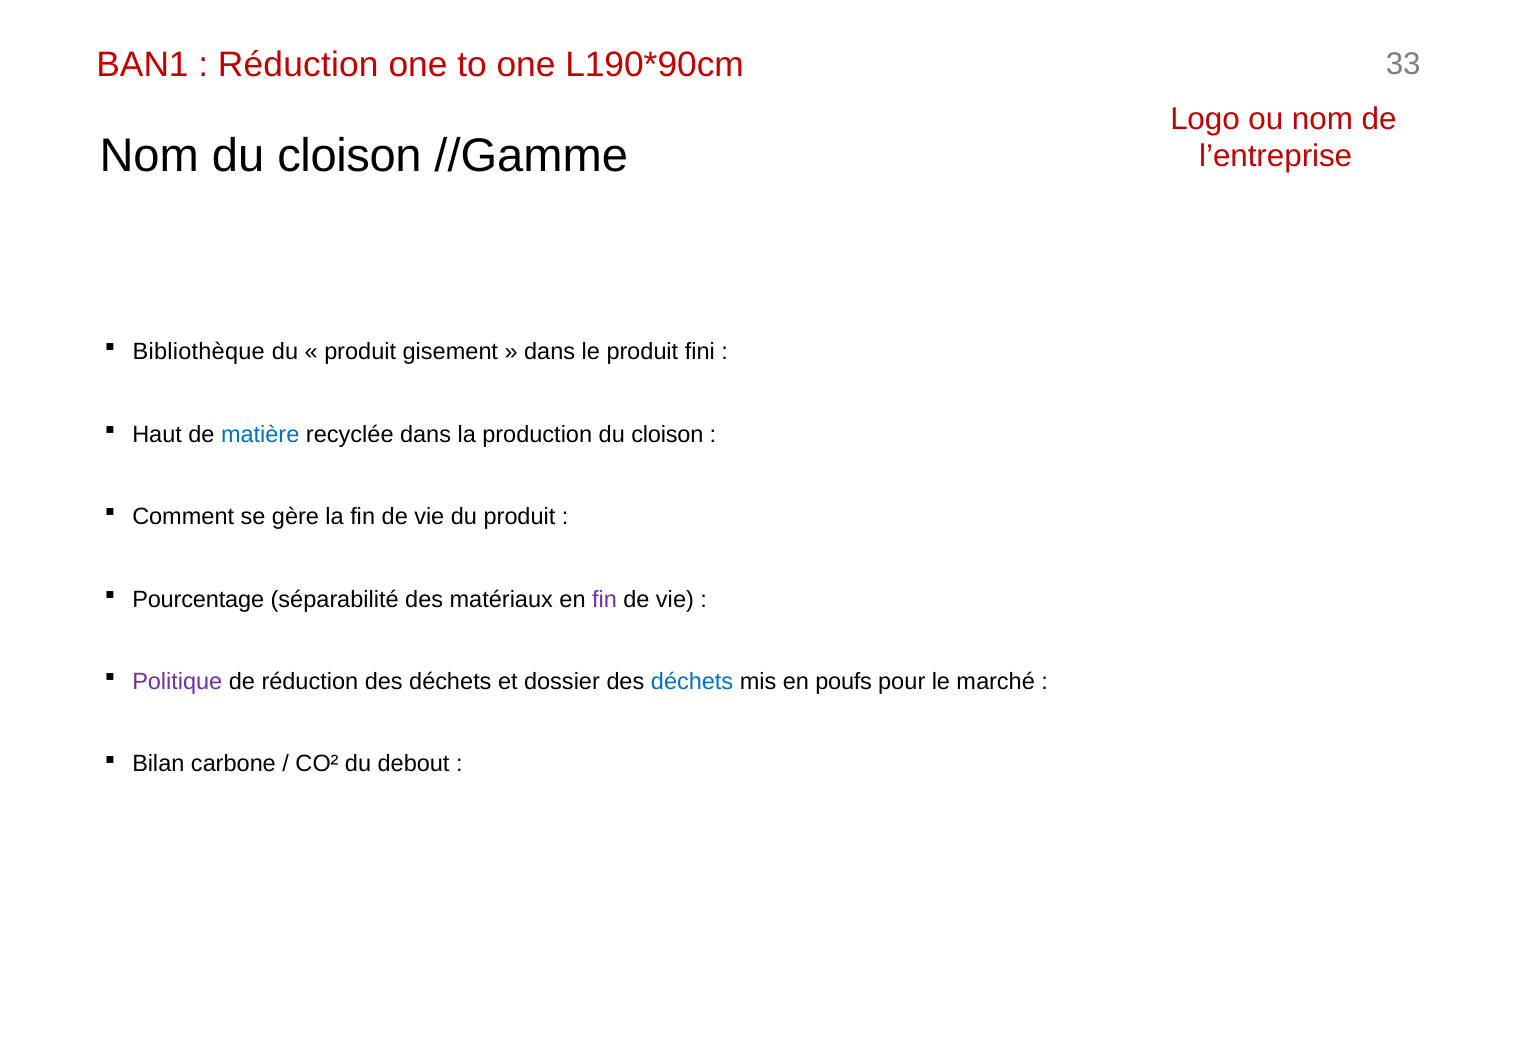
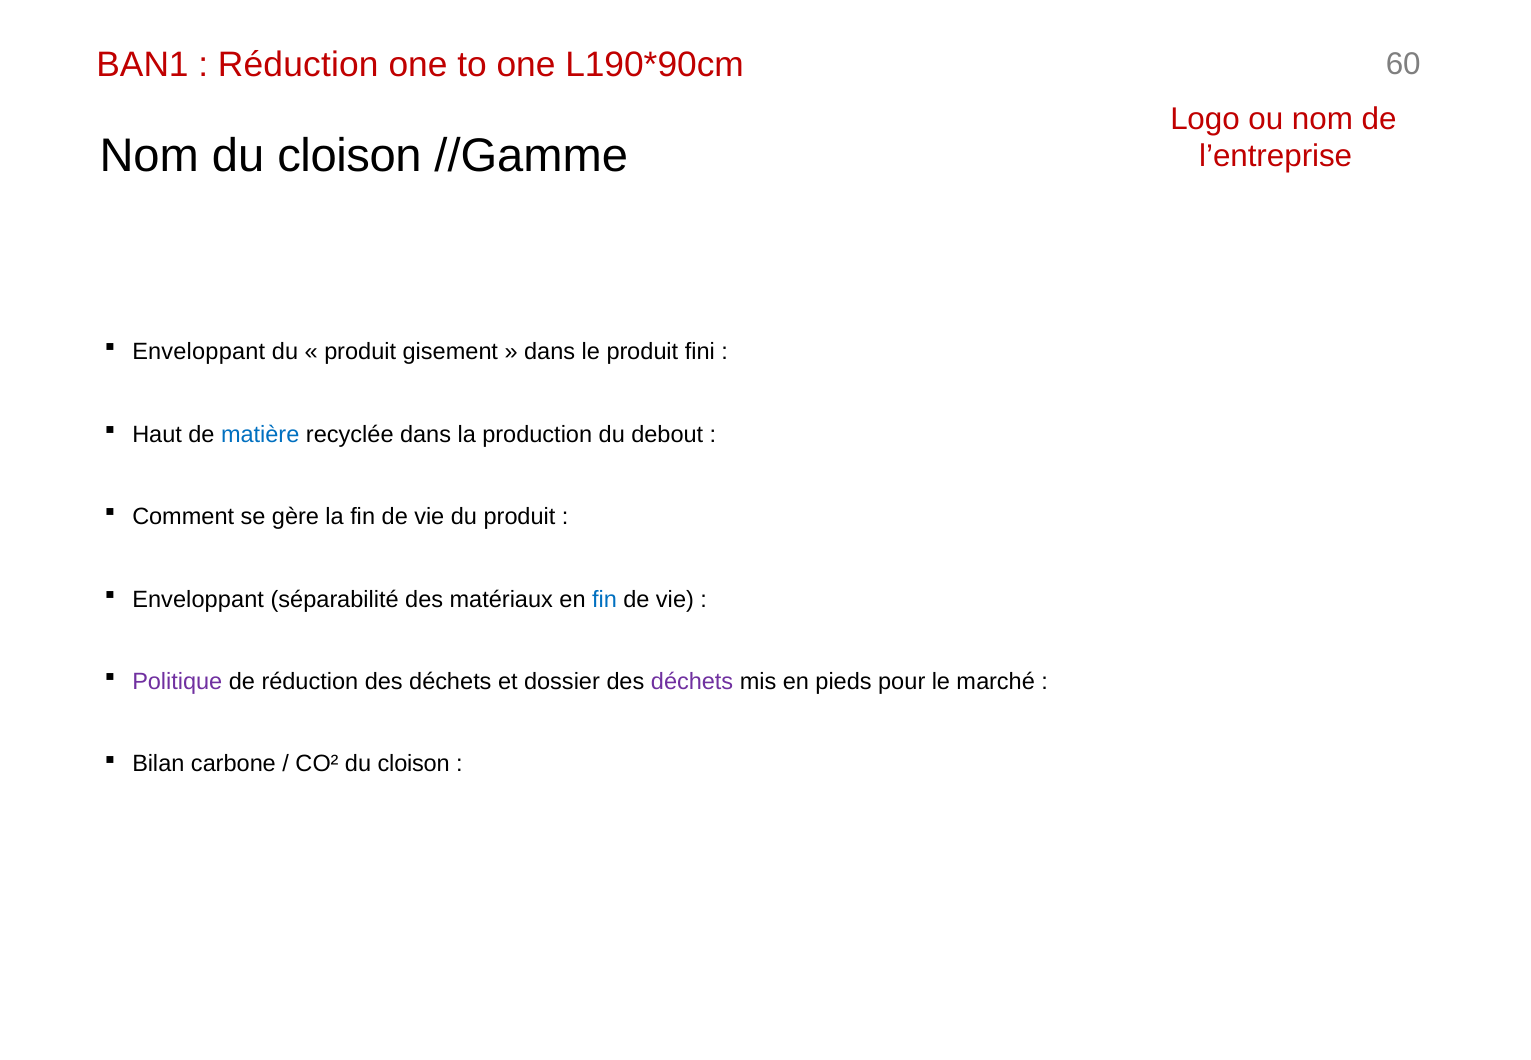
33: 33 -> 60 (1403, 65)
Bibliothèque: Bibliothèque -> Enveloppant (199, 352)
production du cloison: cloison -> debout (667, 434)
Pourcentage: Pourcentage -> Enveloppant (198, 599)
fin colour: purple -> blue (604, 599)
déchets colour: blue -> purple (692, 682)
poufs: poufs -> pieds (844, 682)
CO² du debout: debout -> cloison (414, 764)
